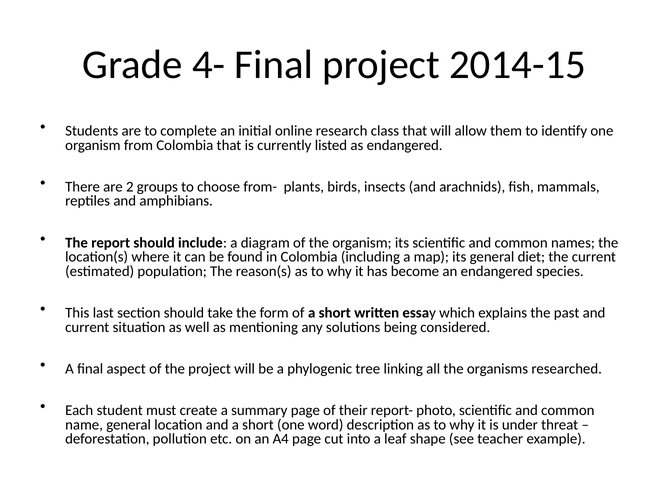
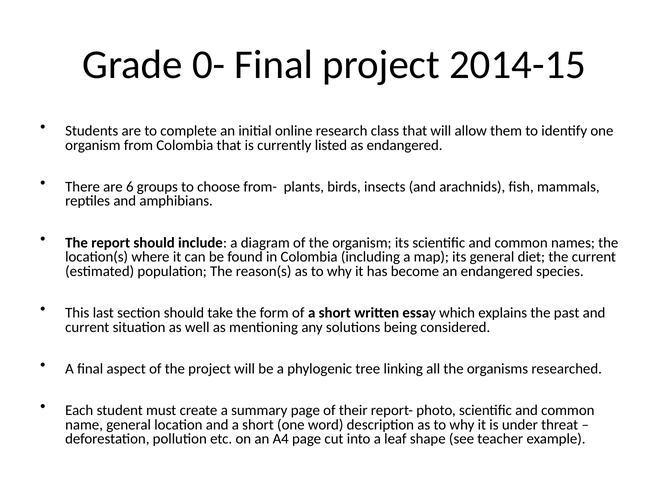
4-: 4- -> 0- (209, 65)
2: 2 -> 6 (130, 187)
